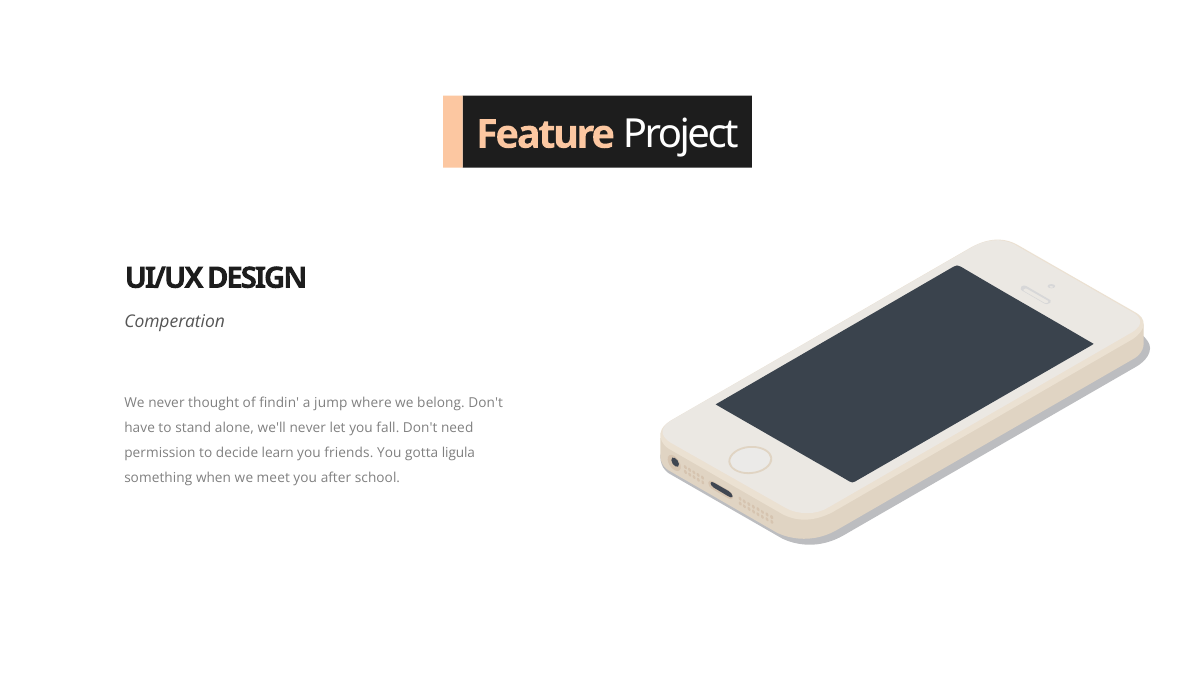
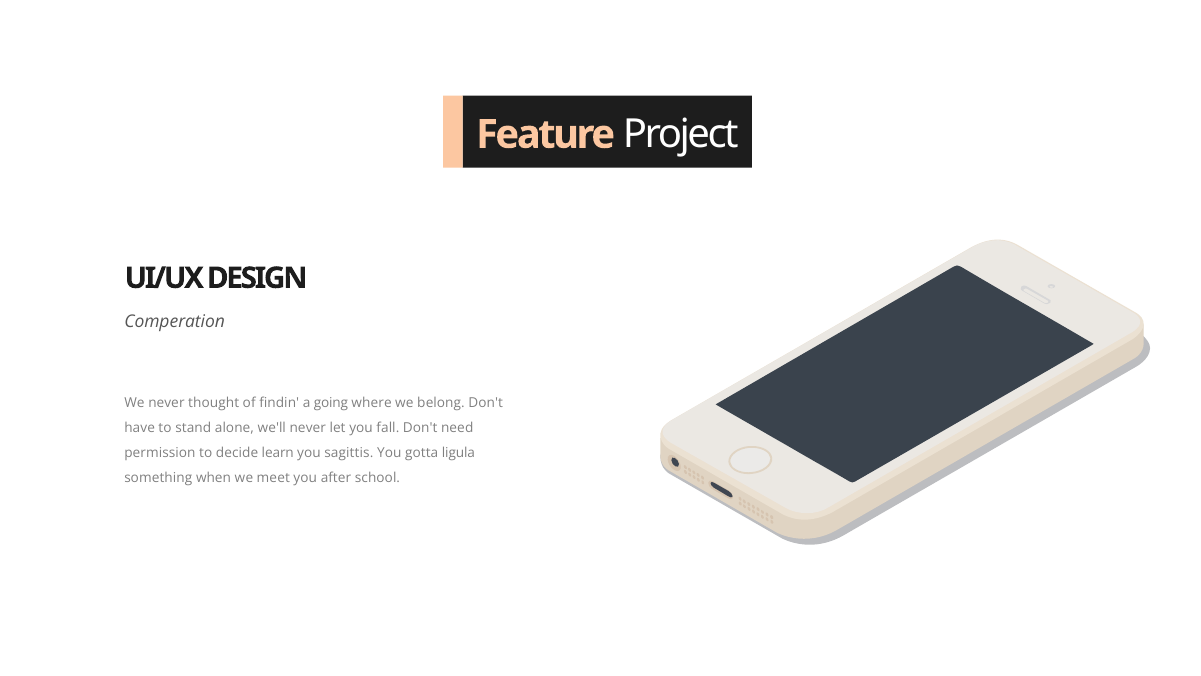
jump: jump -> going (331, 403)
friends: friends -> sagittis (349, 453)
